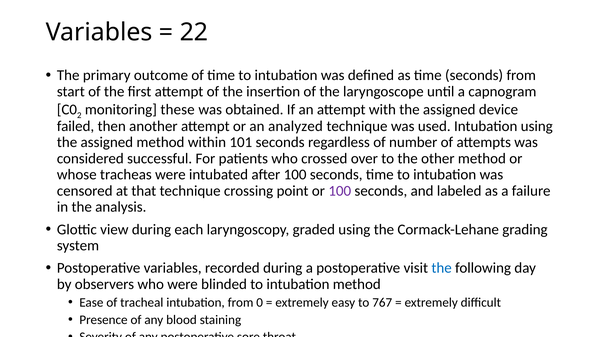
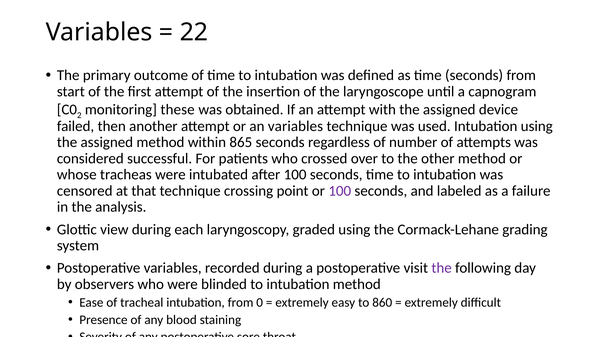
an analyzed: analyzed -> variables (295, 126)
101: 101 -> 865 (241, 142)
the colour: blue -> purple (442, 268)
767: 767 -> 860 (382, 302)
